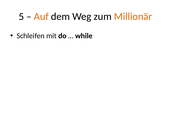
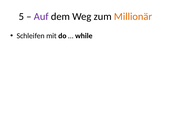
Auf colour: orange -> purple (41, 17)
